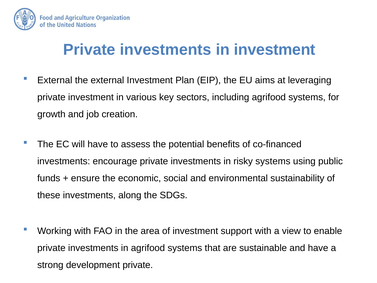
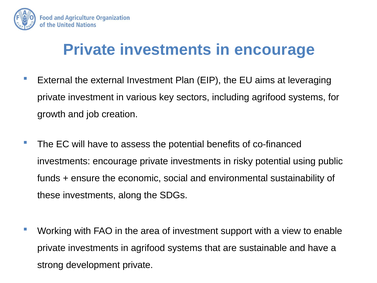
in investment: investment -> encourage (275, 50)
risky systems: systems -> potential (273, 161)
